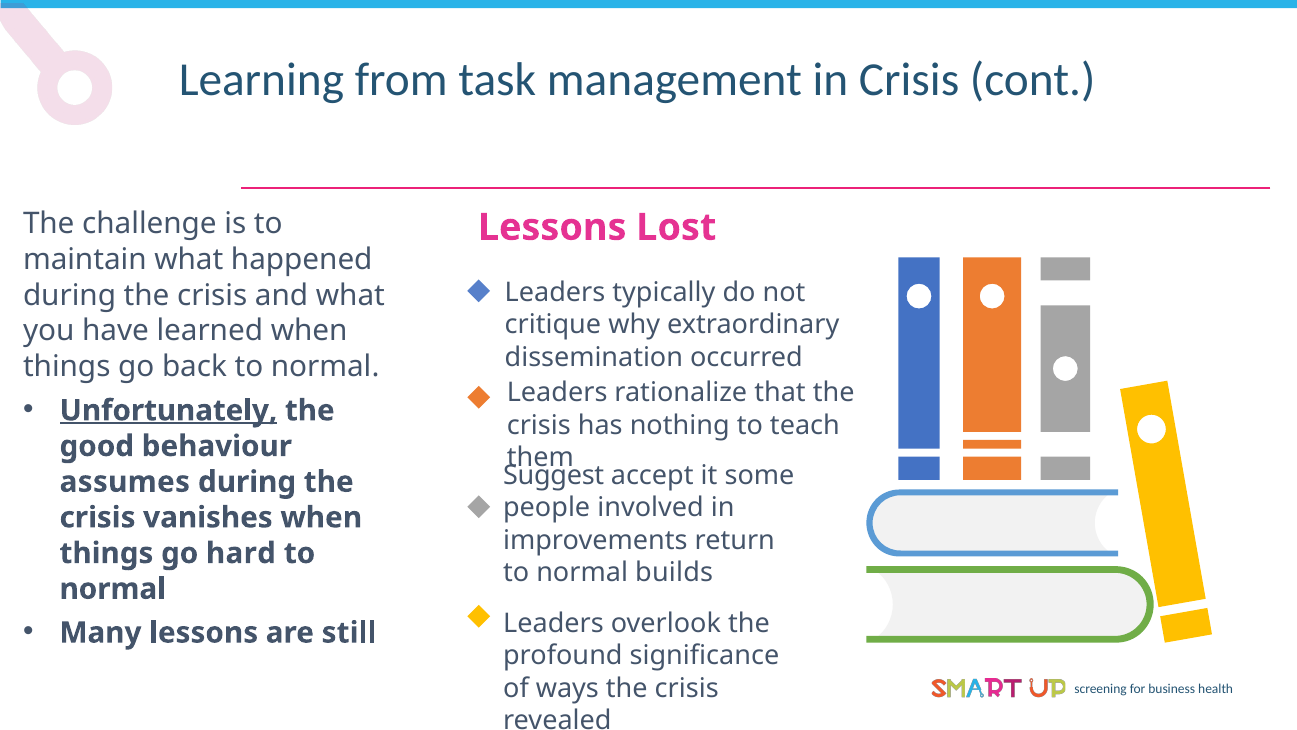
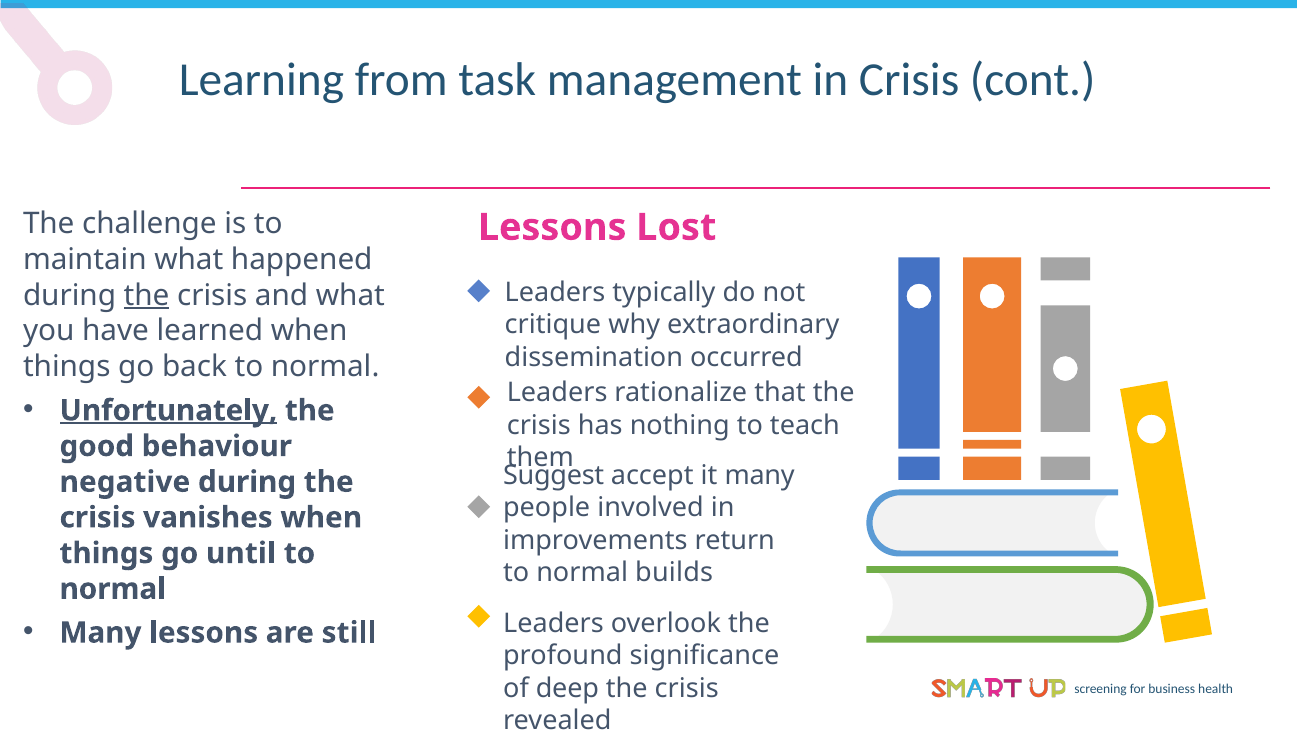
the underline: none -> present (147, 295)
it some: some -> many (760, 475)
assumes: assumes -> negative (125, 482)
hard: hard -> until (241, 553)
ways: ways -> deep (567, 688)
